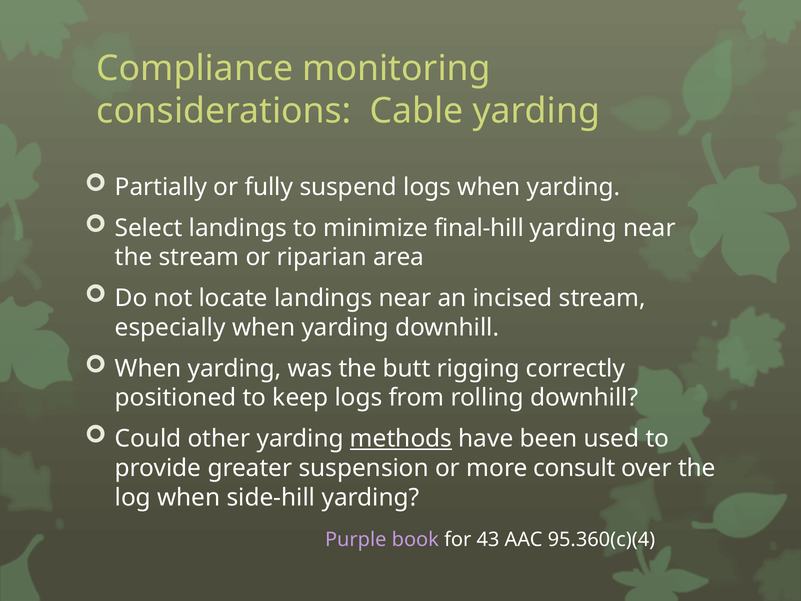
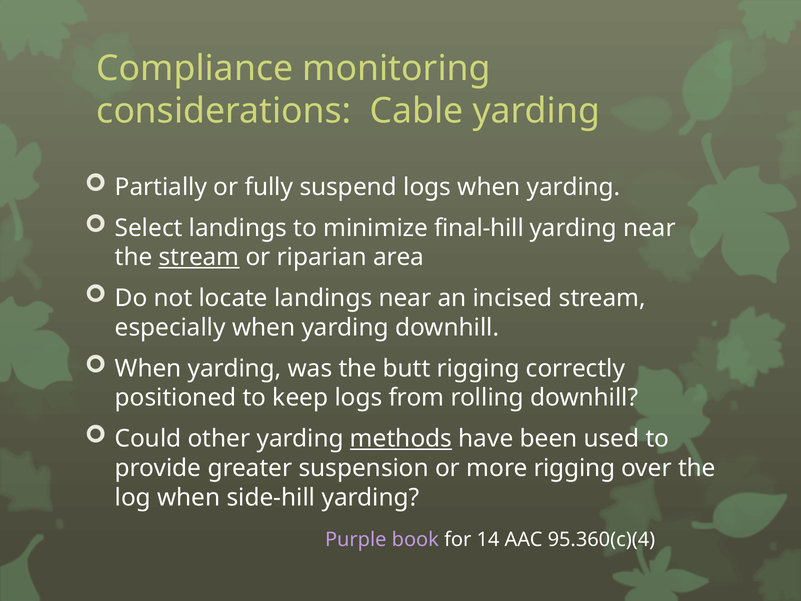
stream underline: none -> present (199, 257)
more consult: consult -> rigging (574, 468)
43: 43 -> 14 (488, 540)
